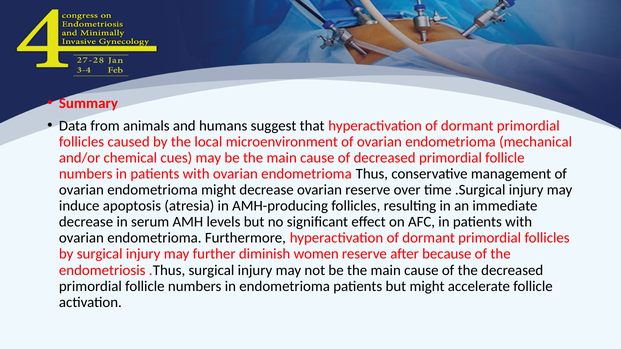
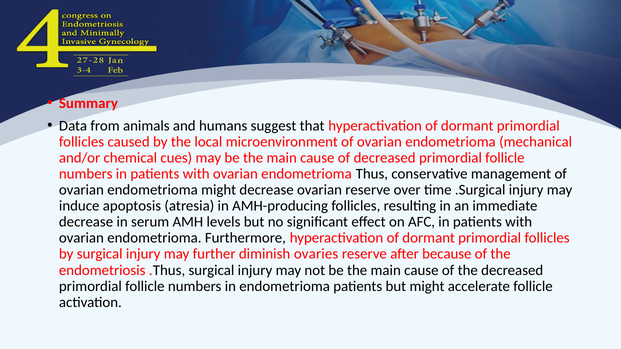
women: women -> ovaries (316, 254)
